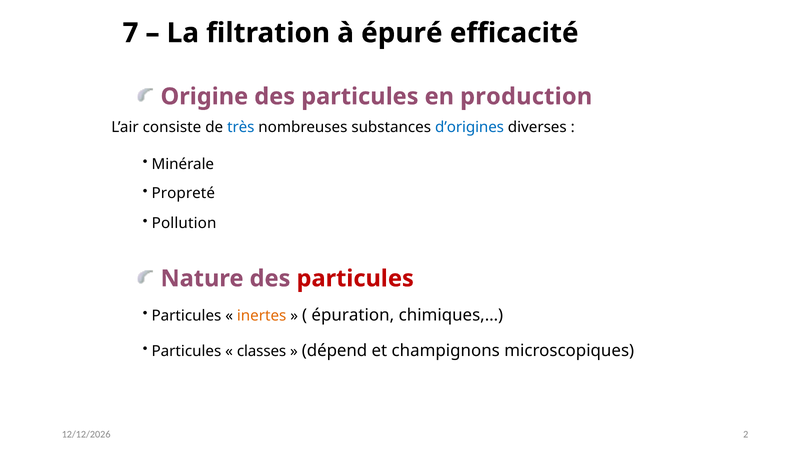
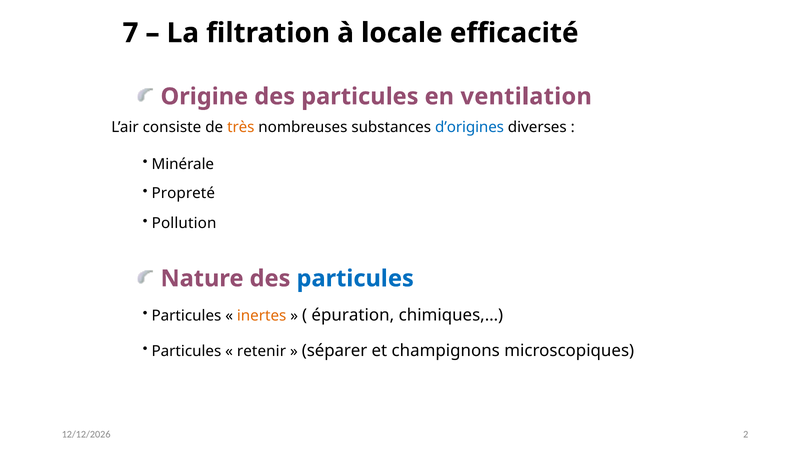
épuré: épuré -> locale (402, 33)
production: production -> ventilation (526, 97)
très colour: blue -> orange (241, 128)
particules colour: red -> blue (355, 279)
classes: classes -> retenir (261, 352)
dépend: dépend -> séparer (335, 351)
